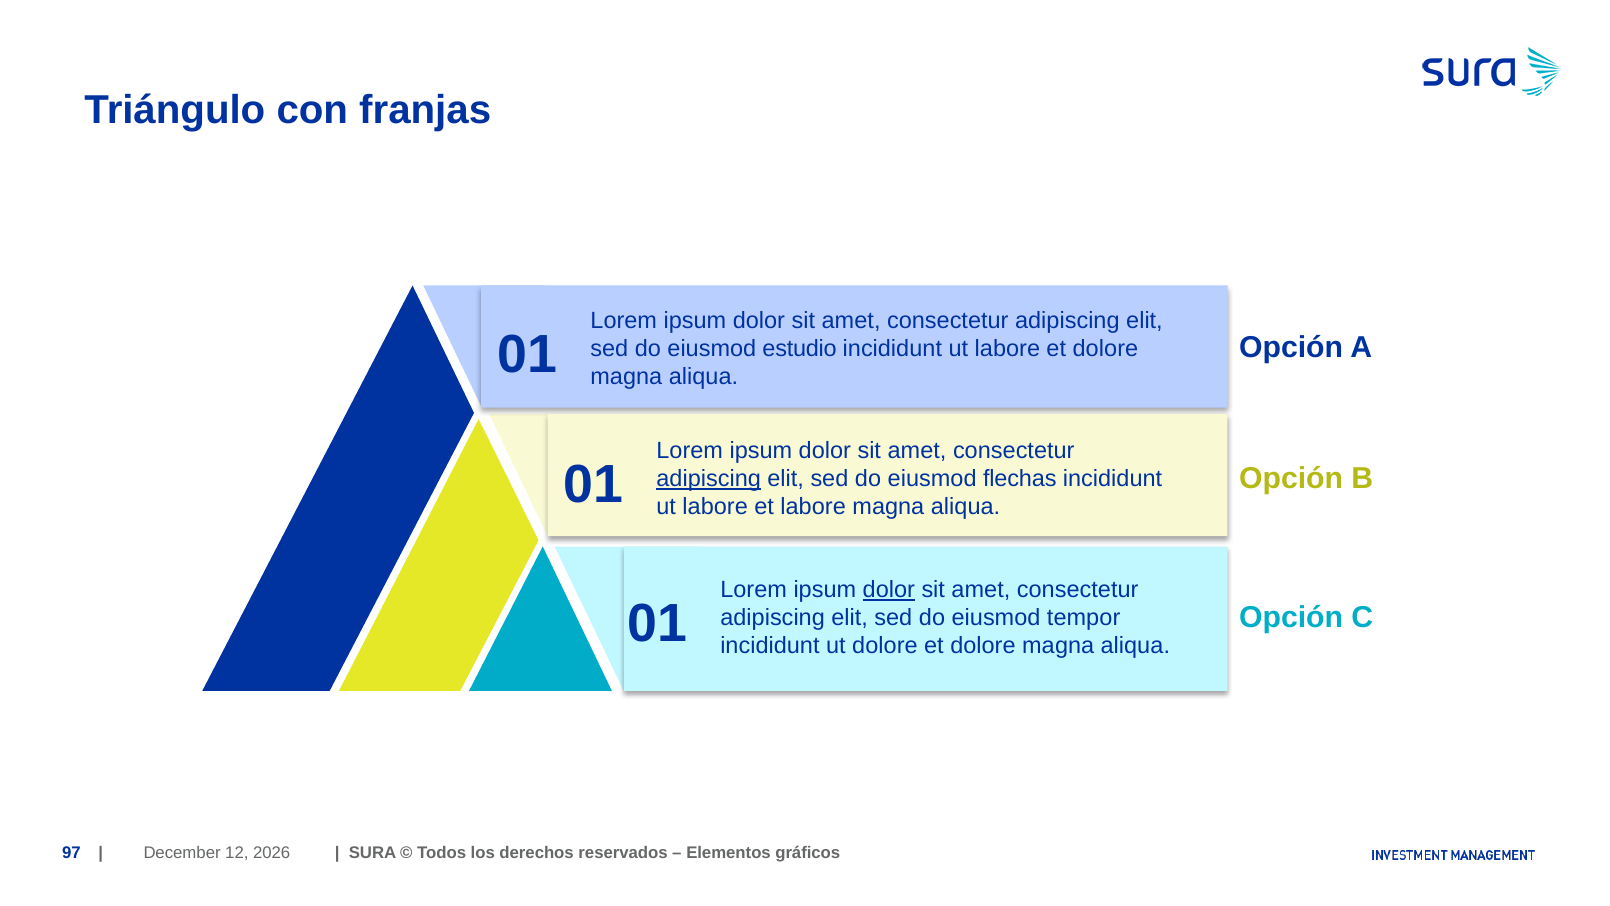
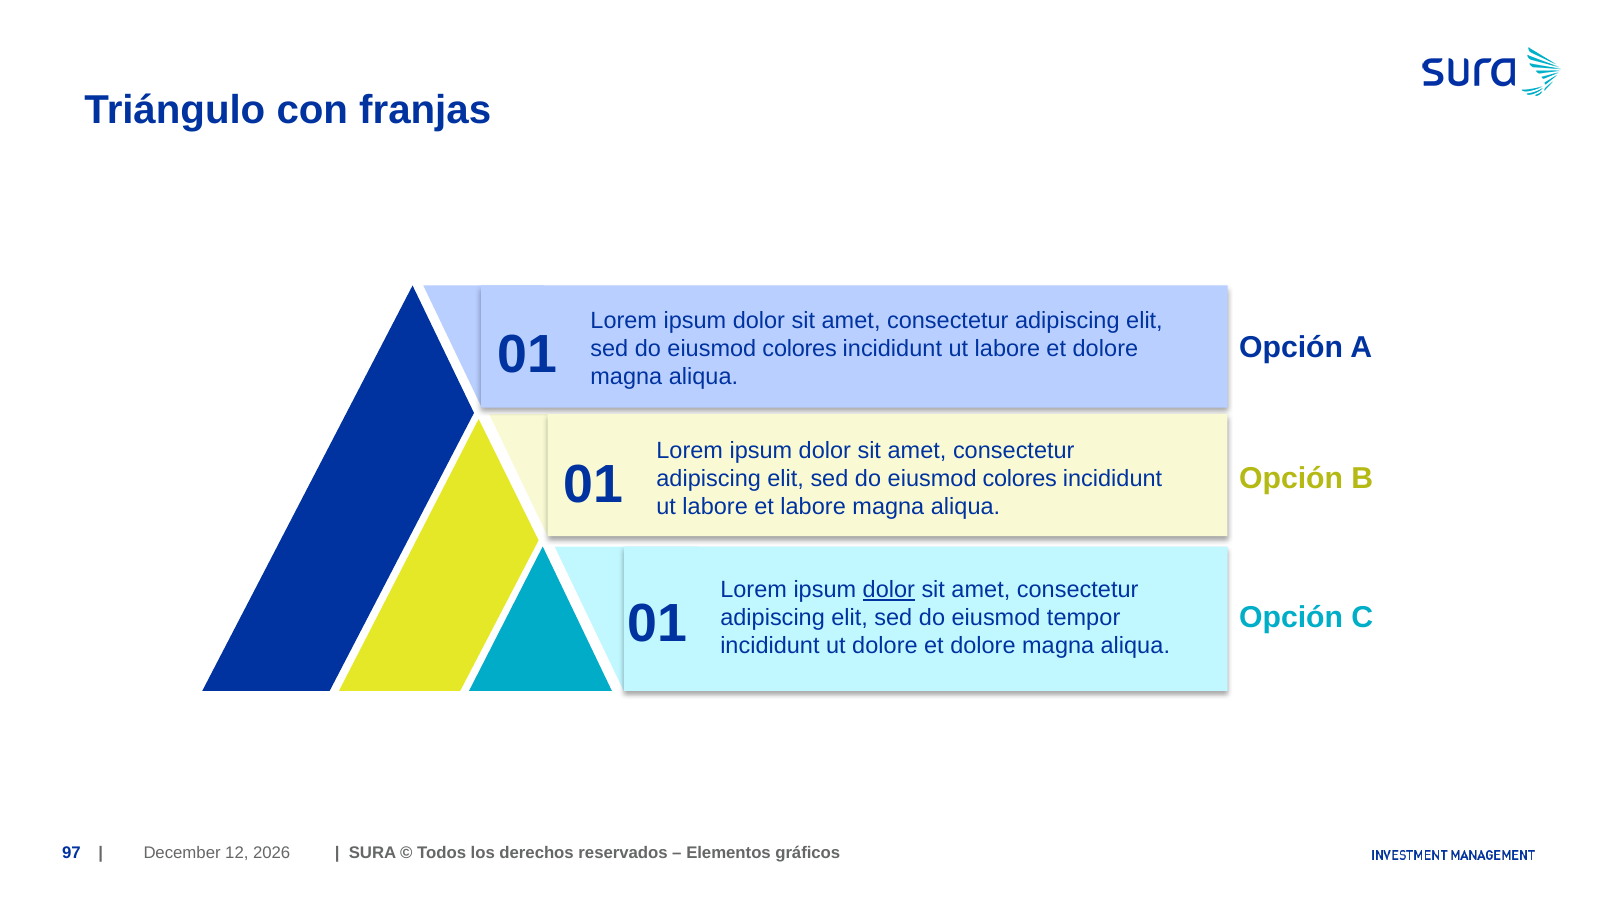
estudio: estudio -> colores (800, 348)
adipiscing underline: present -> none (709, 479)
flechas: flechas -> colores (1020, 479)
